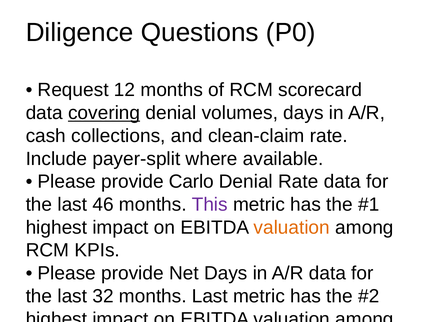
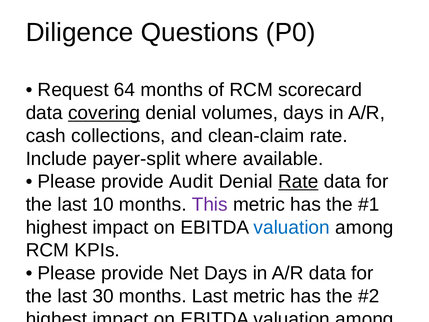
12: 12 -> 64 (125, 90)
Carlo: Carlo -> Audit (191, 182)
Rate underline: none -> present (298, 182)
46: 46 -> 10 (103, 204)
valuation colour: orange -> blue (292, 227)
32: 32 -> 30 (103, 296)
